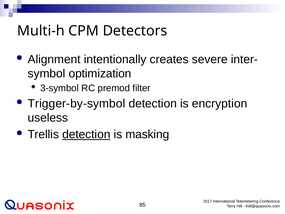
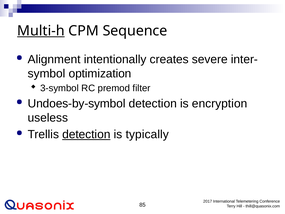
Multi-h underline: none -> present (41, 31)
Detectors: Detectors -> Sequence (135, 31)
Trigger-by-symbol: Trigger-by-symbol -> Undoes-by-symbol (77, 103)
masking: masking -> typically (147, 134)
